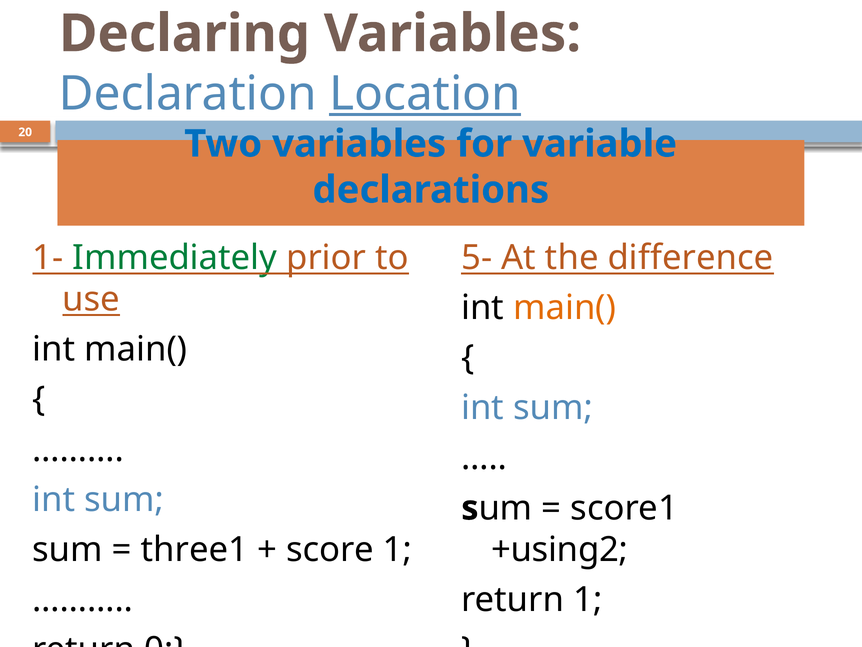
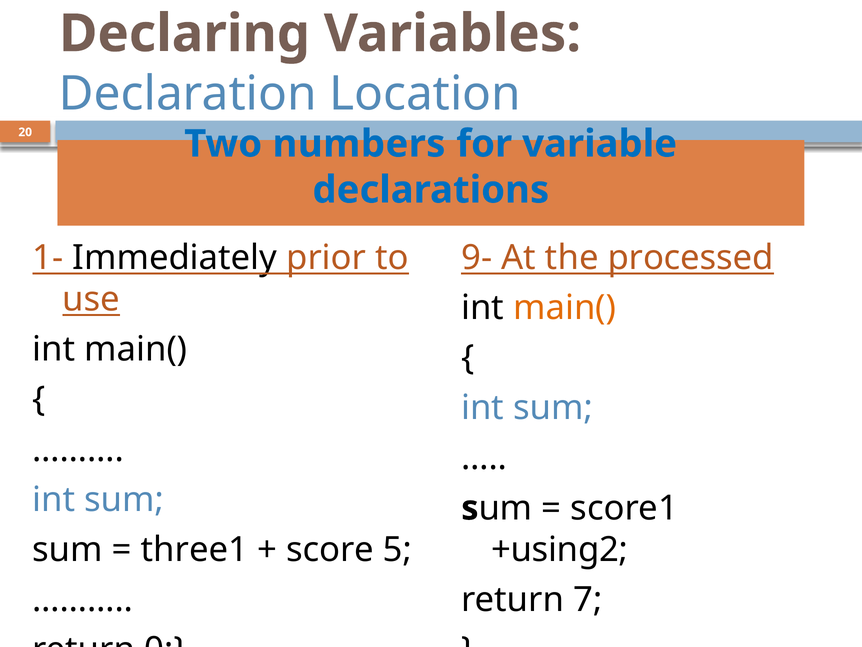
Location underline: present -> none (425, 94)
Two variables: variables -> numbers (359, 144)
Immediately colour: green -> black (175, 257)
5-: 5- -> 9- (477, 257)
difference: difference -> processed (691, 257)
score 1: 1 -> 5 (397, 549)
return 1: 1 -> 7 (588, 599)
